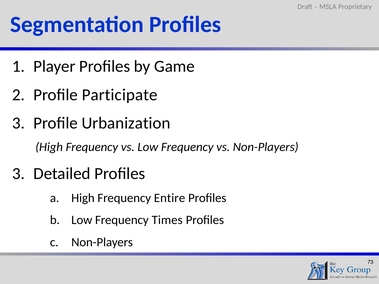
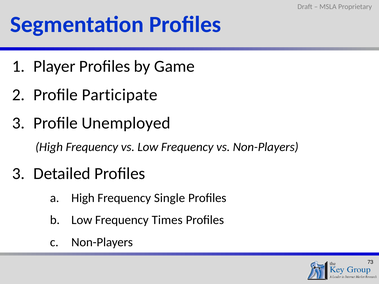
Urbanization: Urbanization -> Unemployed (126, 123)
Entire: Entire -> Single (170, 198)
